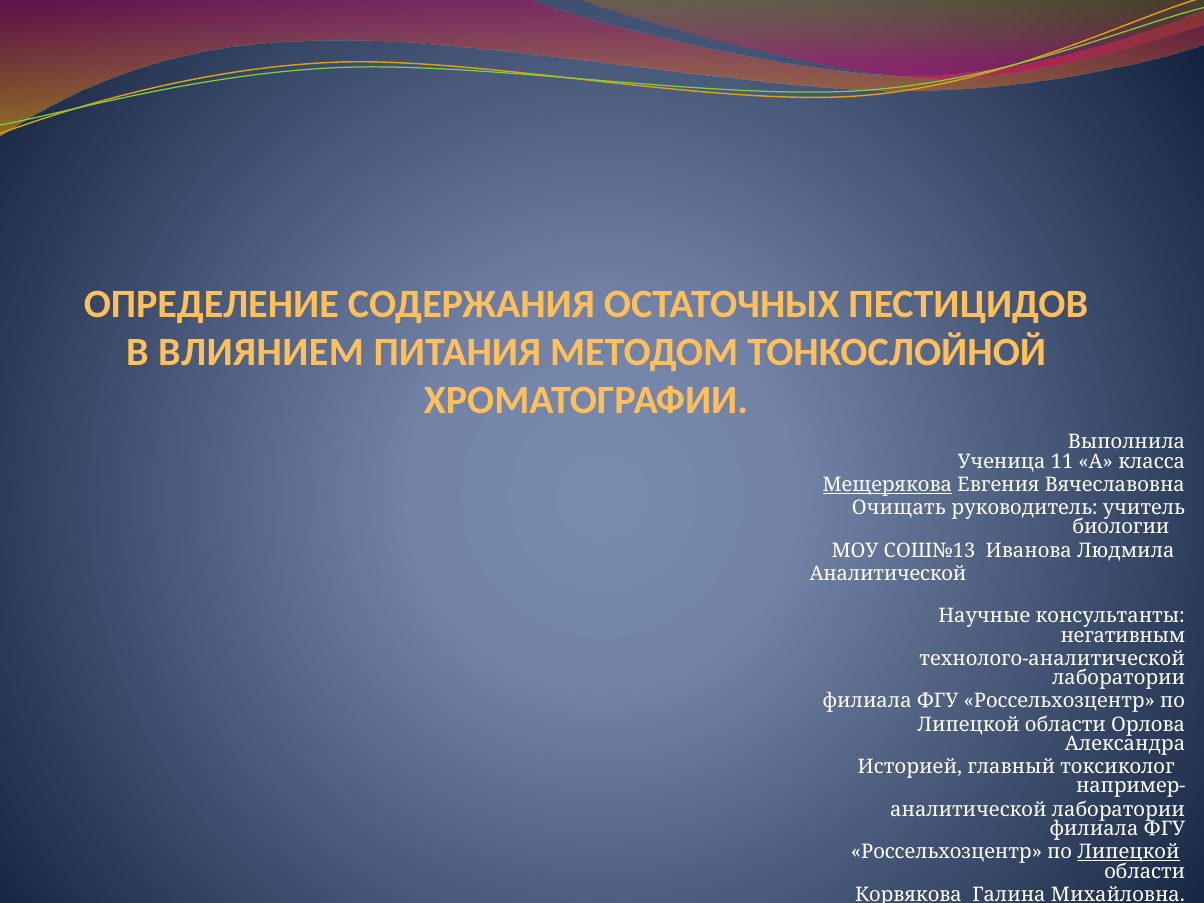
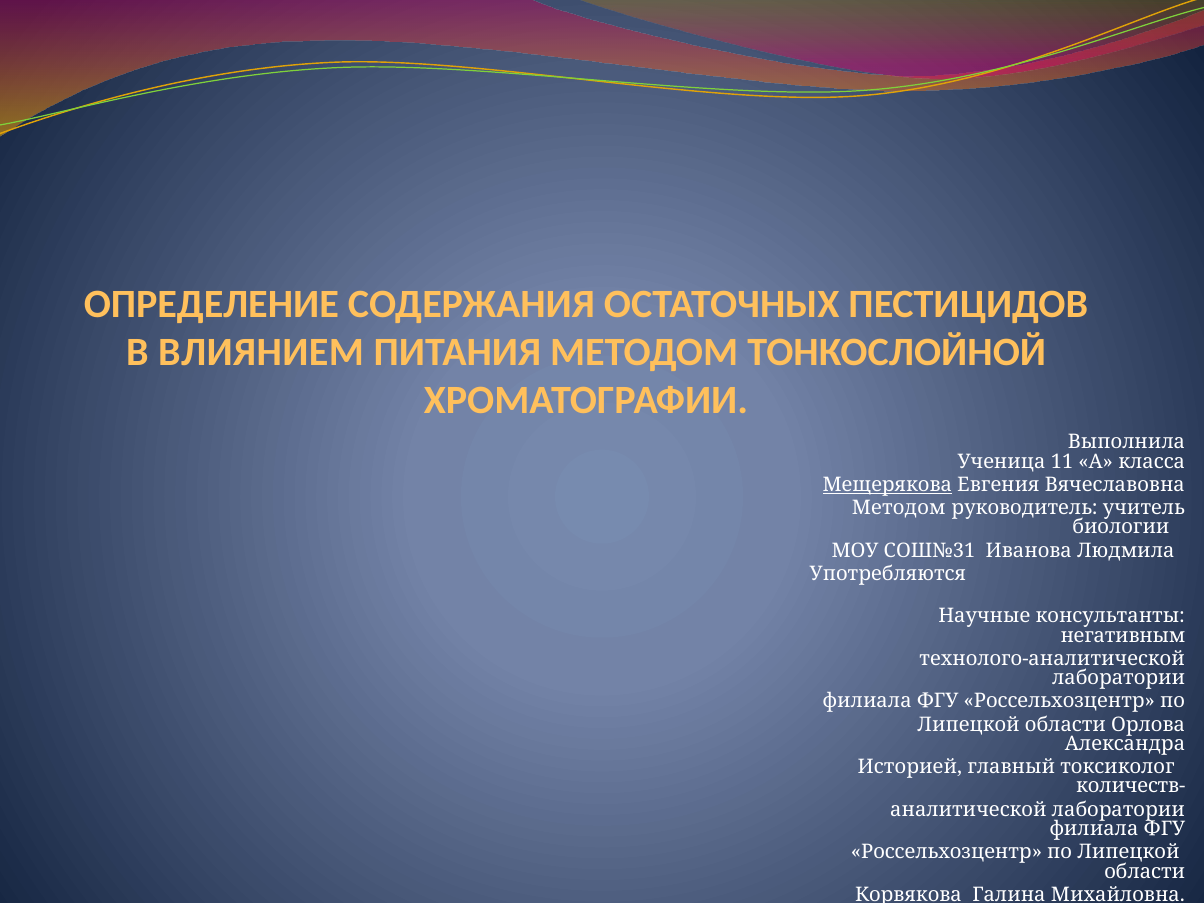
Очищать: Очищать -> Методом (899, 508)
СОШ№13: СОШ№13 -> СОШ№31 (930, 550)
Аналитической: Аналитической -> Употребляются (888, 574)
например-: например- -> количеств- (1131, 786)
Липецкой underline: present -> none (1128, 852)
